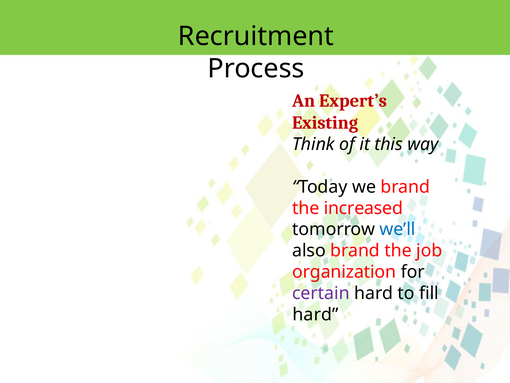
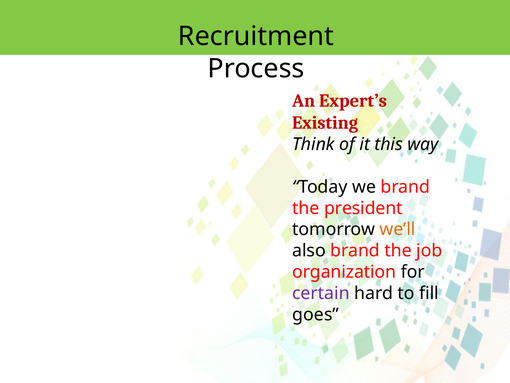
increased: increased -> president (363, 208)
we’ll colour: blue -> orange (397, 229)
hard: hard -> goes (316, 314)
